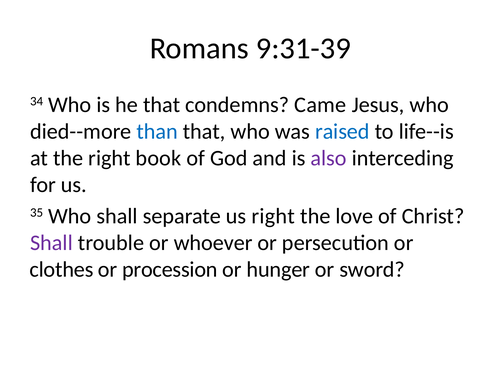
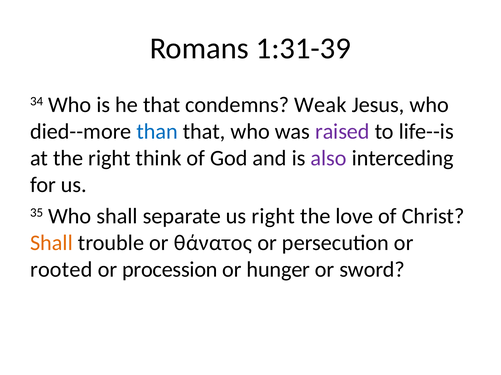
9:31-39: 9:31-39 -> 1:31-39 (303, 48)
Came: Came -> Weak (320, 105)
raised colour: blue -> purple (342, 132)
book: book -> think (159, 159)
Shall colour: purple -> orange (51, 243)
whoever: whoever -> θάνατος (213, 243)
clothes: clothes -> rooted (61, 270)
